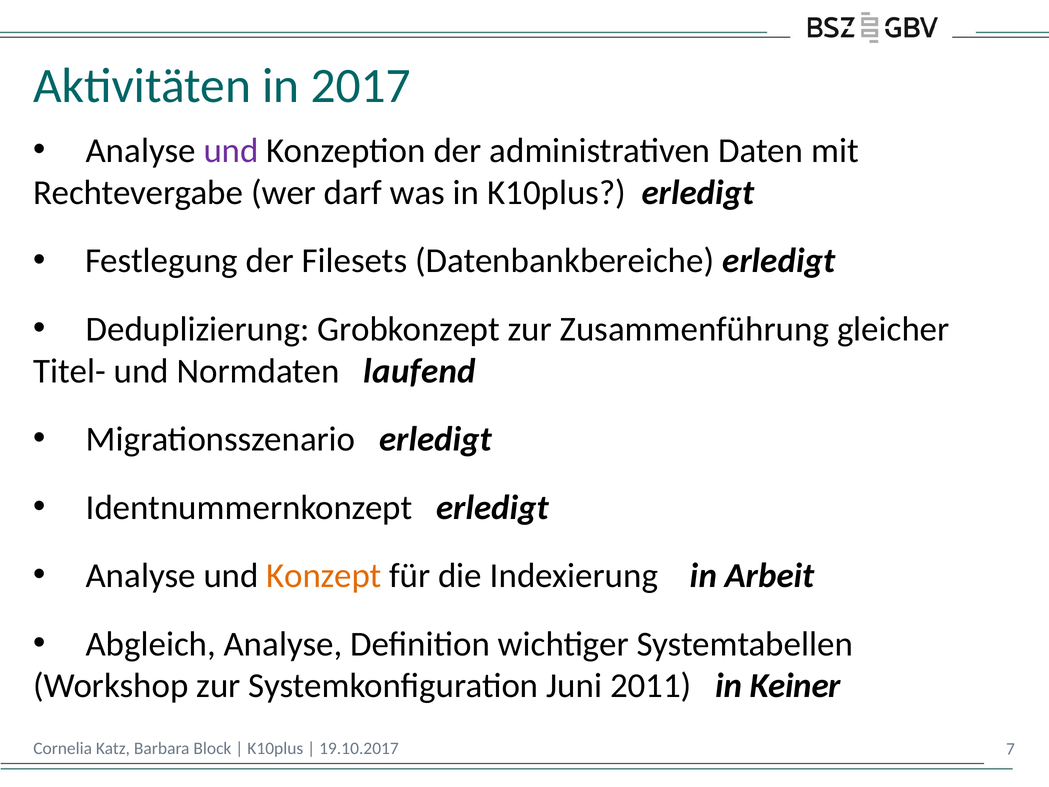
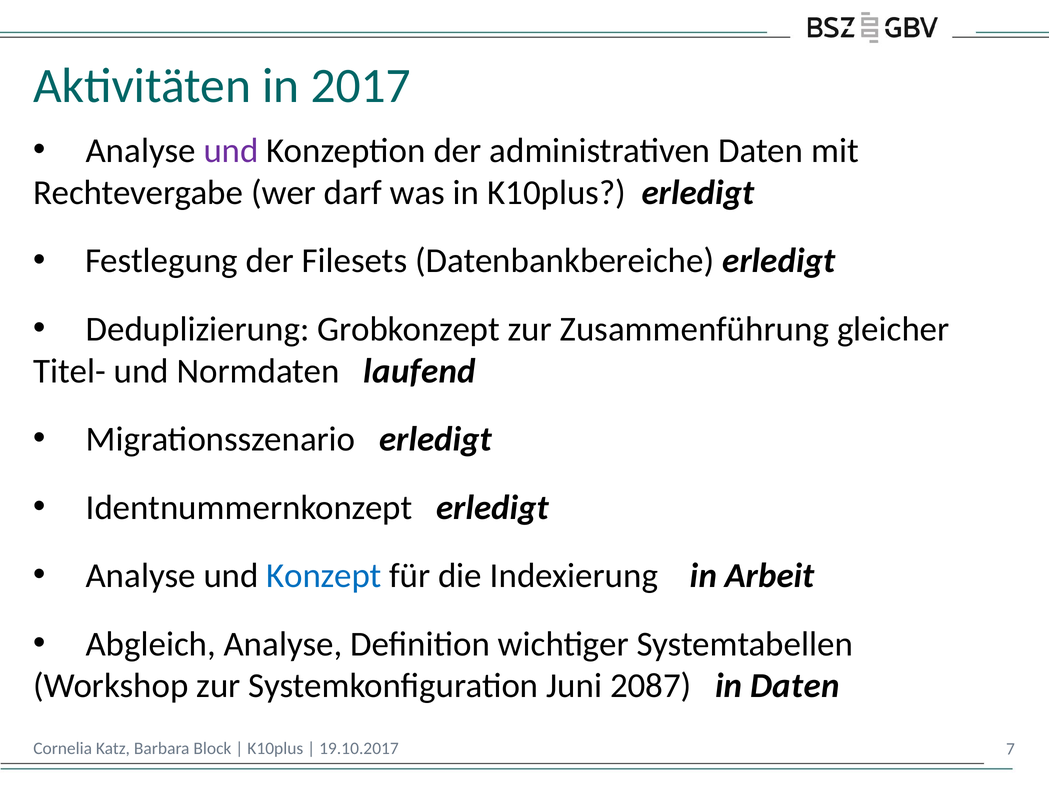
Konzept colour: orange -> blue (324, 576)
2011: 2011 -> 2087 (651, 686)
in Keiner: Keiner -> Daten (795, 686)
